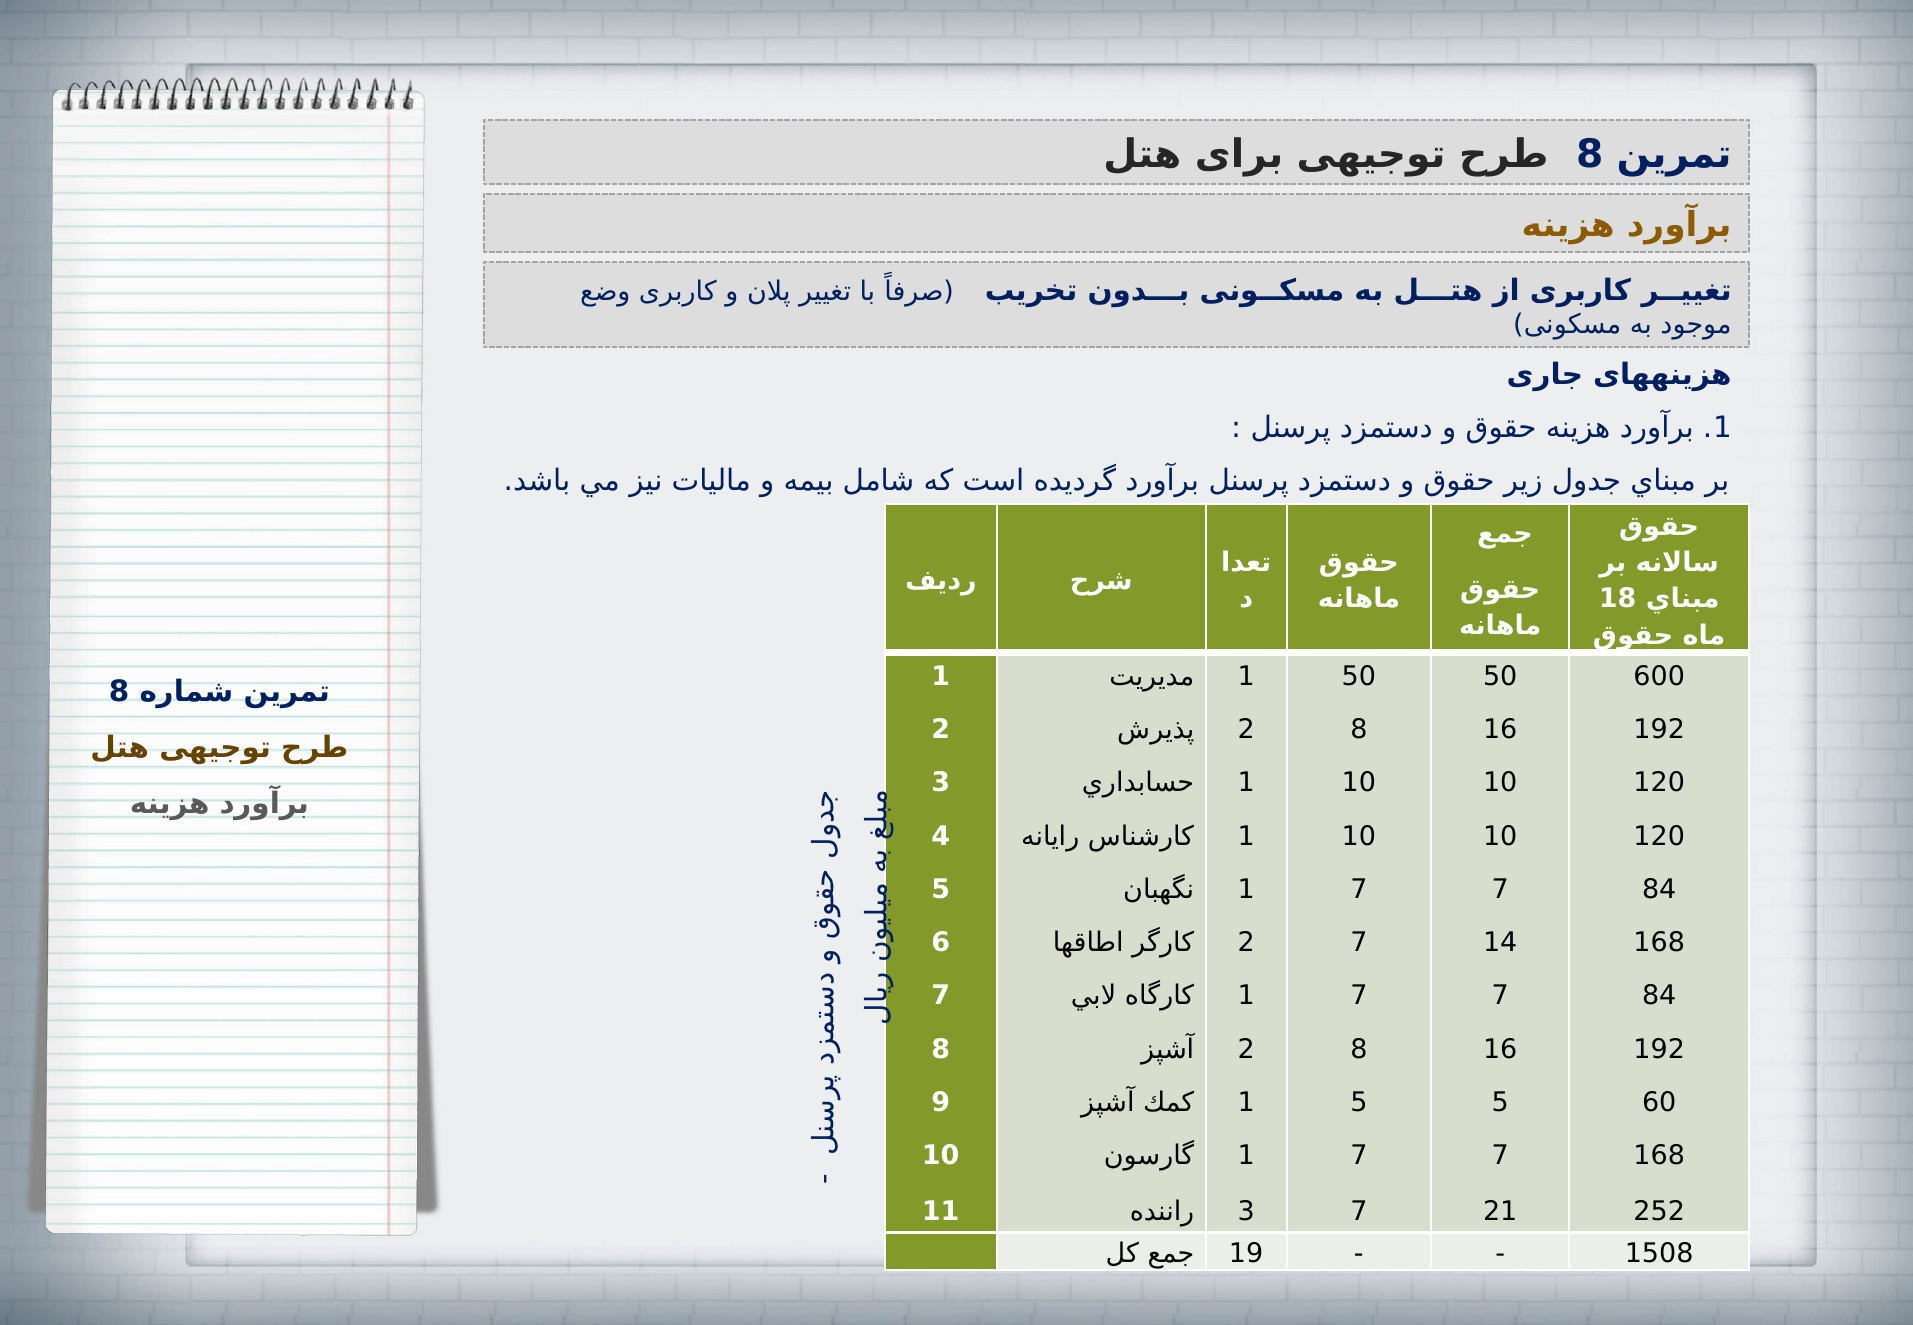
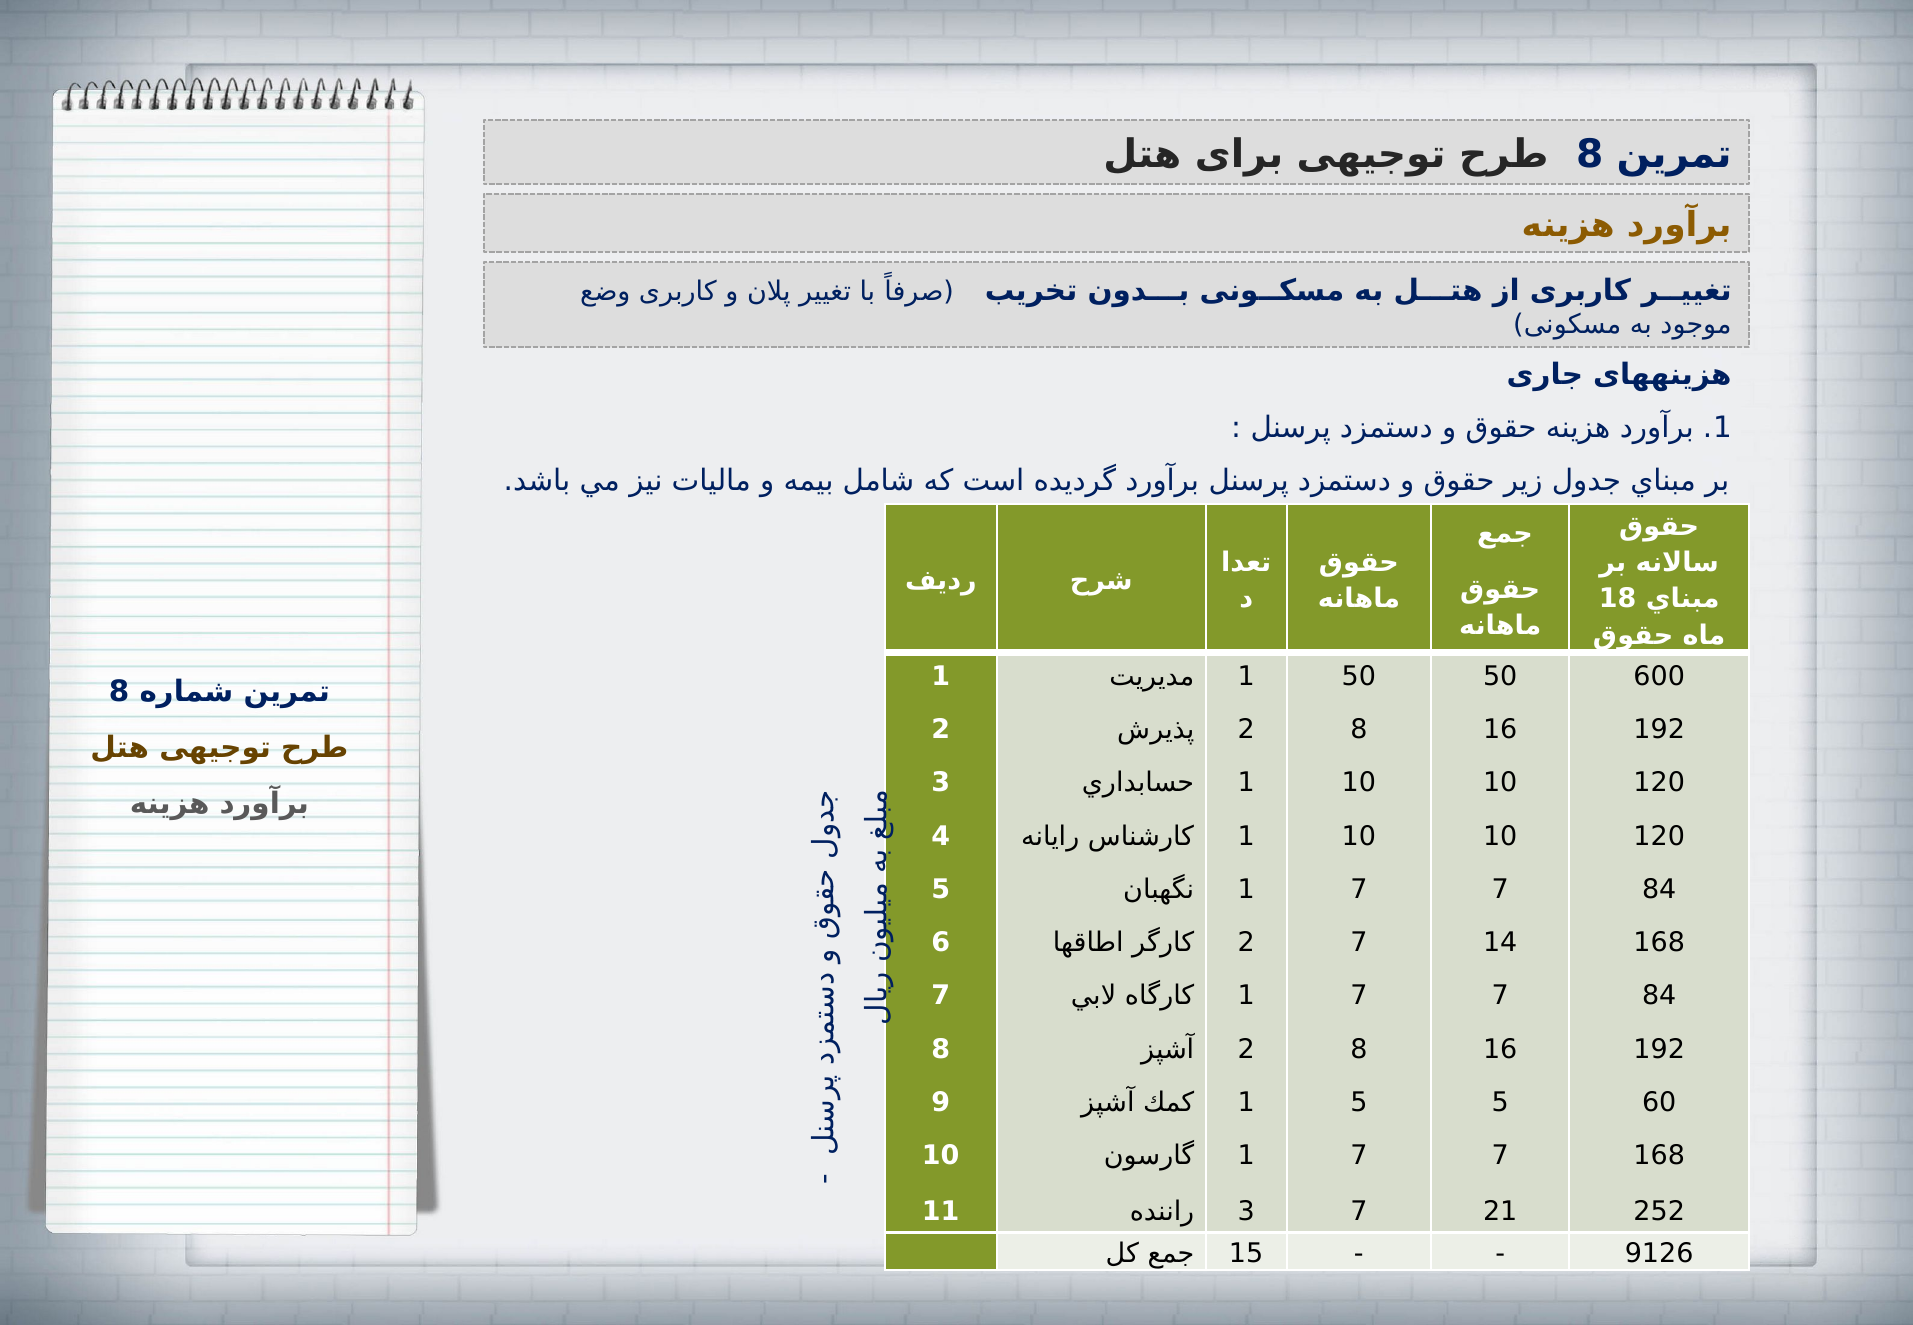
19: 19 -> 15 (1246, 1253)
1508: 1508 -> 9126 (1659, 1253)
